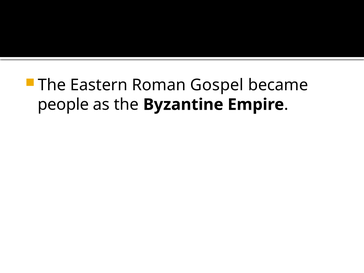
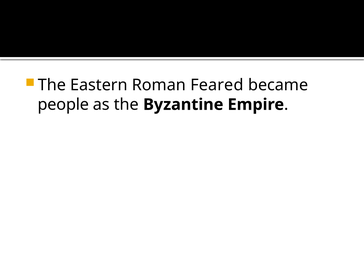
Gospel: Gospel -> Feared (217, 85)
